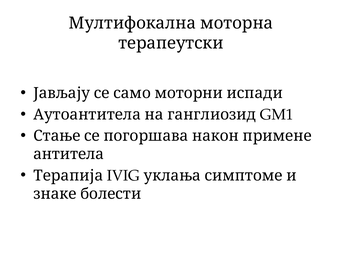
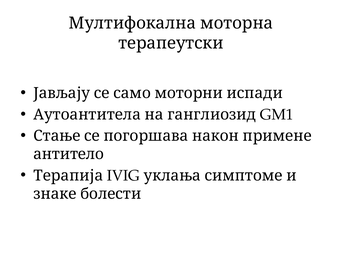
антитела: антитела -> антитело (69, 154)
